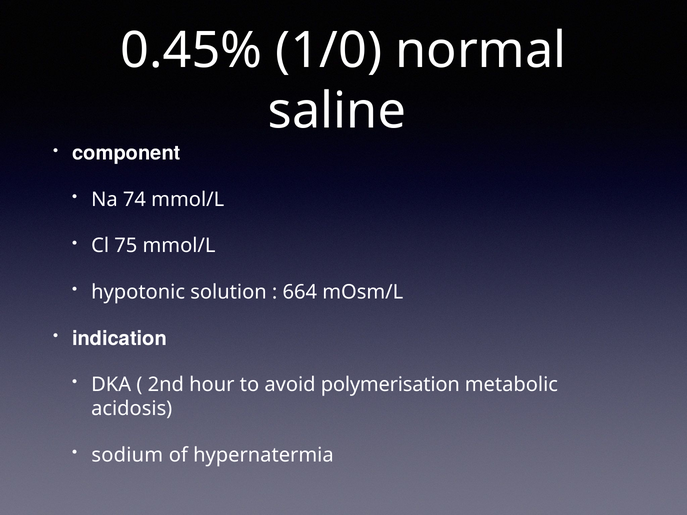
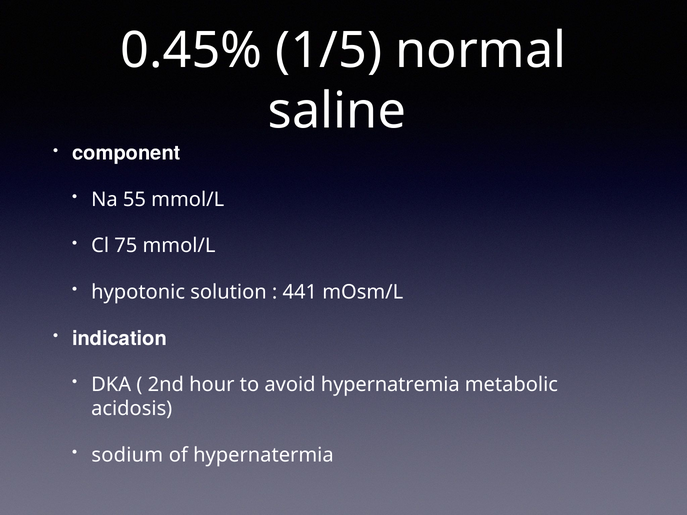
1/0: 1/0 -> 1/5 (329, 51)
74: 74 -> 55 (134, 200)
664: 664 -> 441 (300, 292)
polymerisation: polymerisation -> hypernatremia (390, 385)
